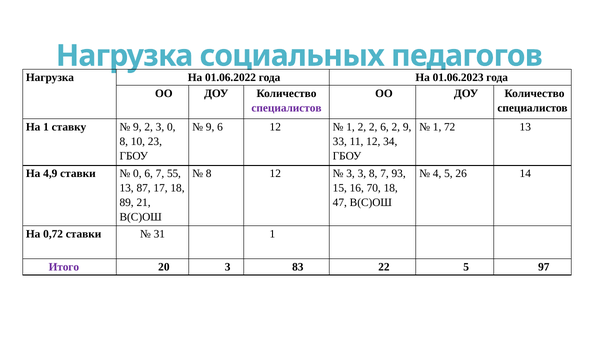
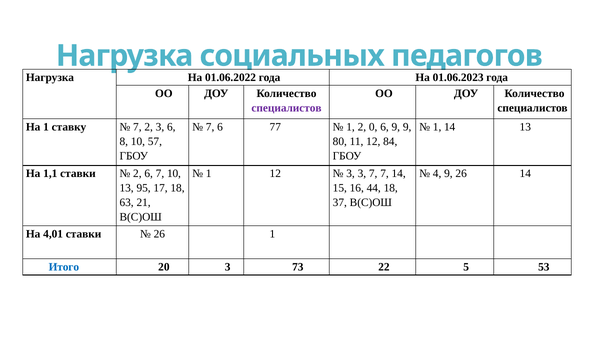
9: 9 -> 7 (137, 127)
3 0: 0 -> 6 (171, 127)
9: 9 -> 7 (210, 127)
6 12: 12 -> 77 (275, 127)
2 2: 2 -> 0 (373, 127)
6 2: 2 -> 9 (396, 127)
1 72: 72 -> 14 (450, 127)
23: 23 -> 57 (155, 141)
33: 33 -> 80 (340, 141)
34: 34 -> 84 (390, 141)
4,9: 4,9 -> 1,1 (50, 174)
0: 0 -> 2 (137, 174)
7 55: 55 -> 10 (174, 174)
8: 8 -> 1 (209, 174)
3 8: 8 -> 7 (373, 174)
7 93: 93 -> 14 (399, 174)
4 5: 5 -> 9 (448, 174)
87: 87 -> 95 (144, 188)
70: 70 -> 44 (374, 188)
89: 89 -> 63 (127, 202)
47: 47 -> 37 (340, 202)
0,72: 0,72 -> 4,01 (53, 234)
31: 31 -> 26 (159, 234)
Итого colour: purple -> blue (64, 267)
83: 83 -> 73 (298, 267)
97: 97 -> 53 (544, 267)
